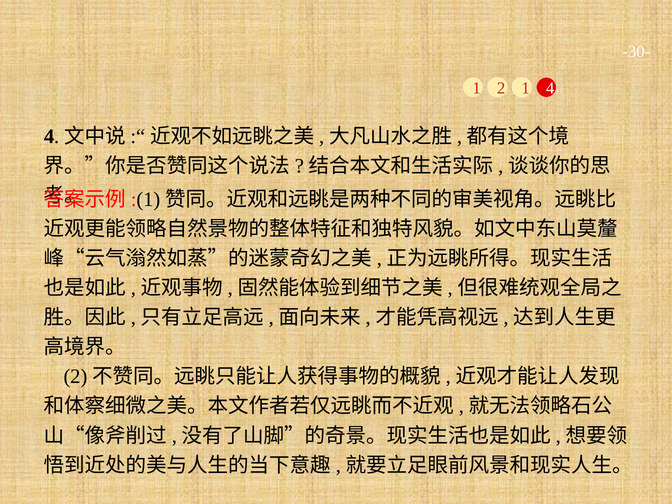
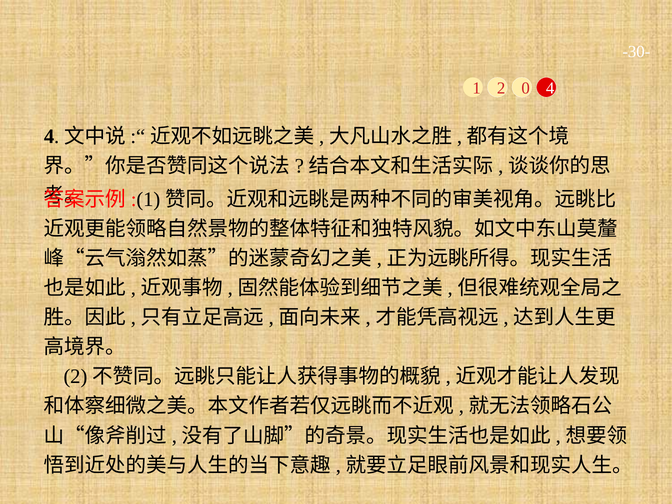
2 1: 1 -> 0 (526, 88)
